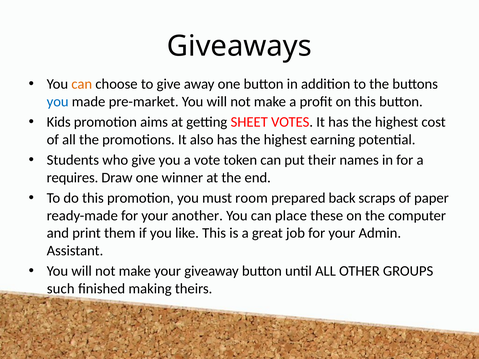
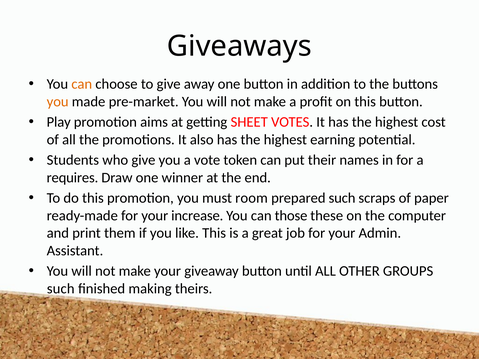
you colour: blue -> orange (58, 102)
Kids: Kids -> Play (59, 122)
prepared back: back -> such (342, 198)
another: another -> increase (197, 216)
place: place -> those (291, 216)
